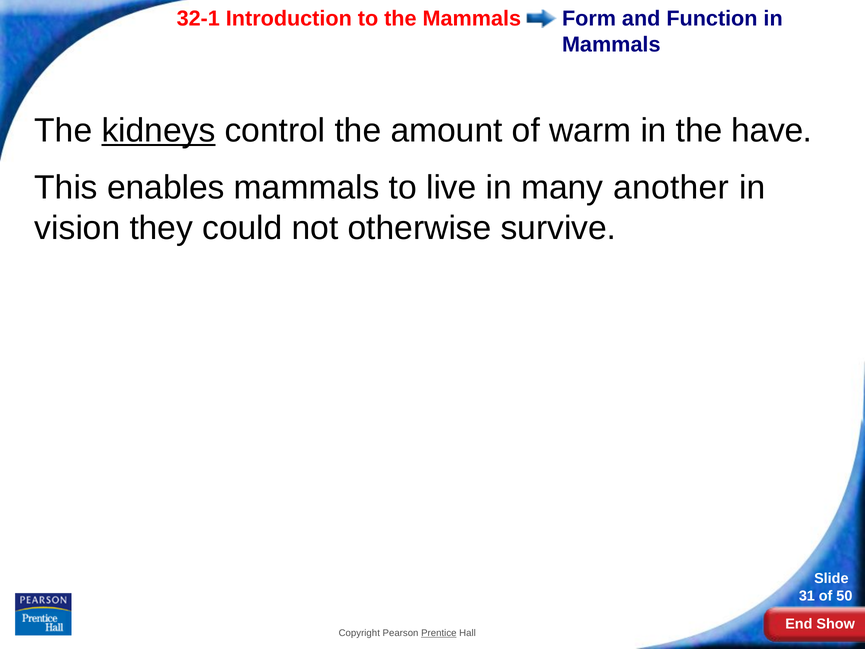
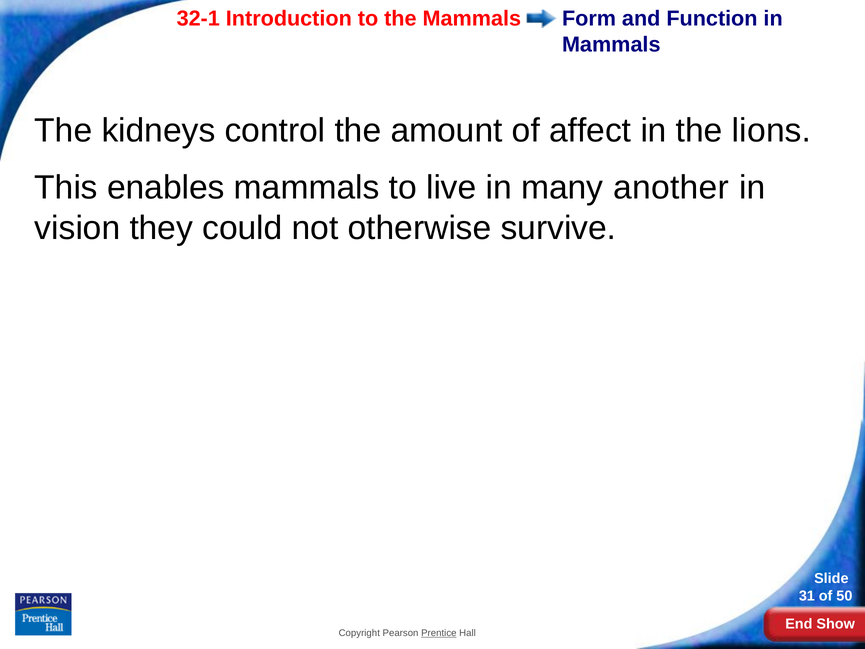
kidneys underline: present -> none (159, 130)
warm: warm -> affect (590, 130)
have: have -> lions (772, 130)
